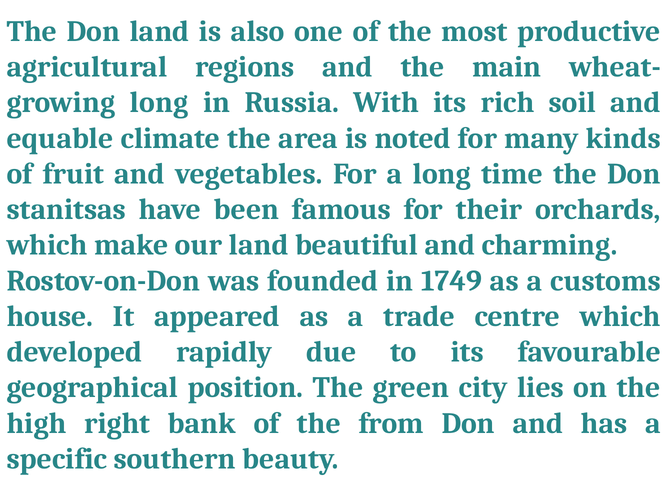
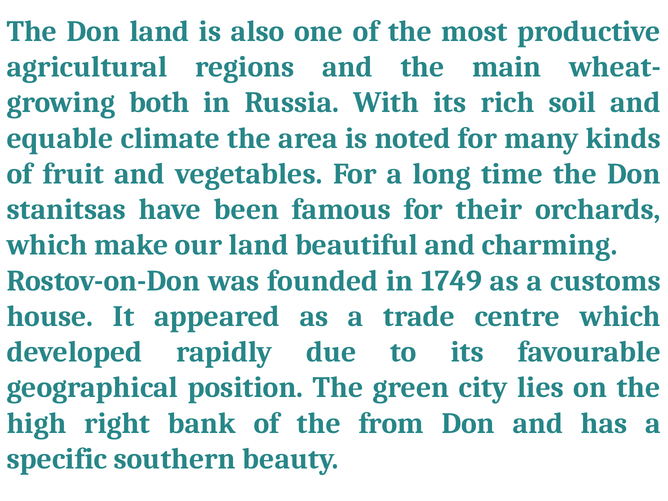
long: long -> both (159, 103)
